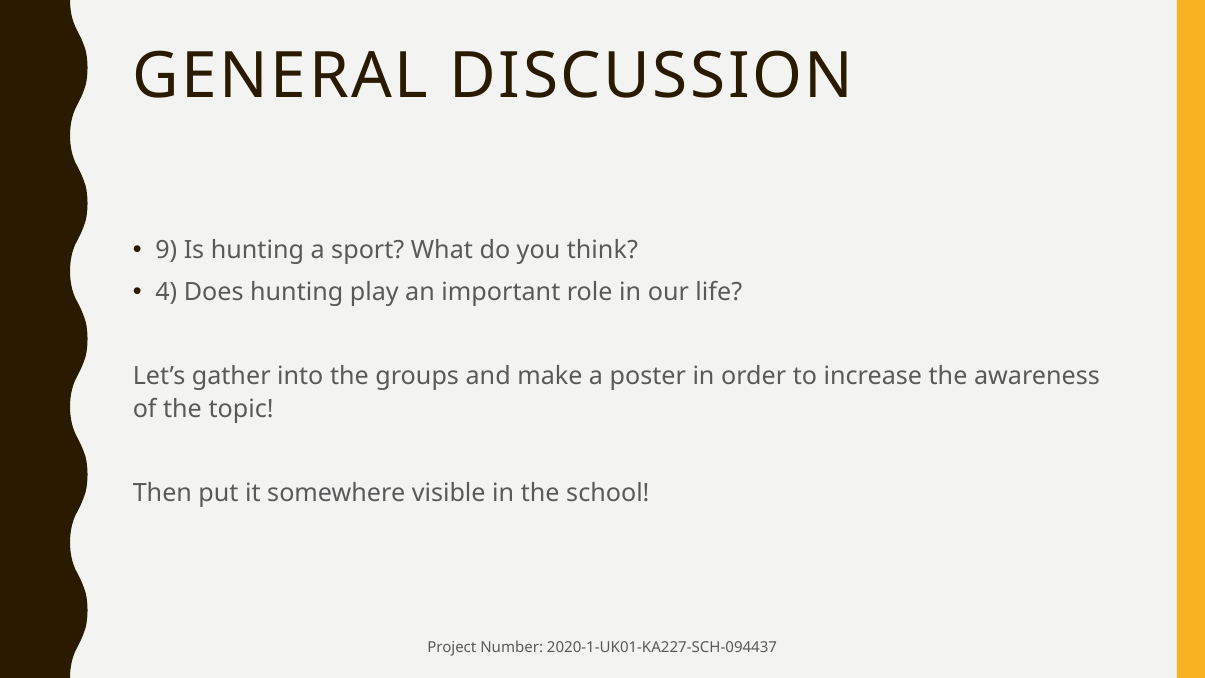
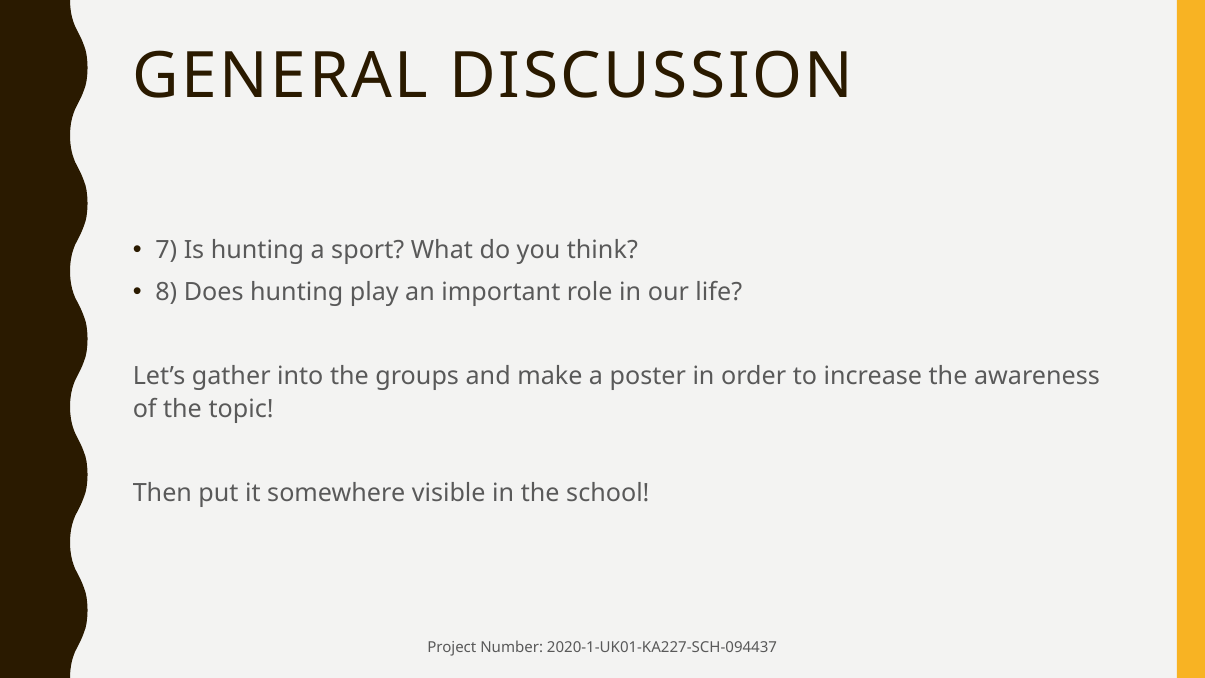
9: 9 -> 7 (166, 250)
4: 4 -> 8 (166, 292)
